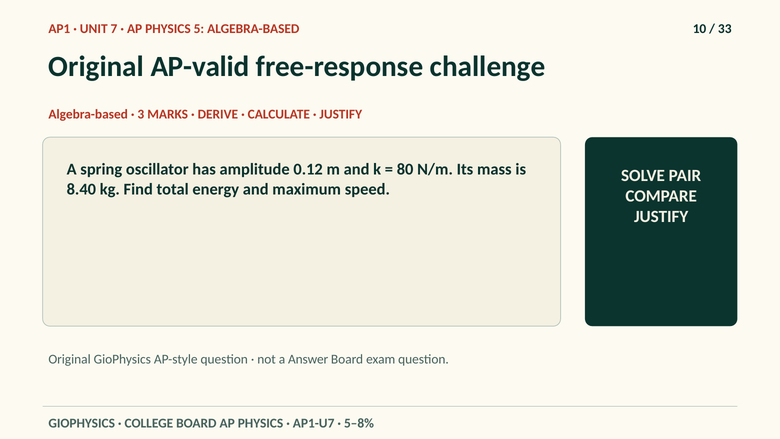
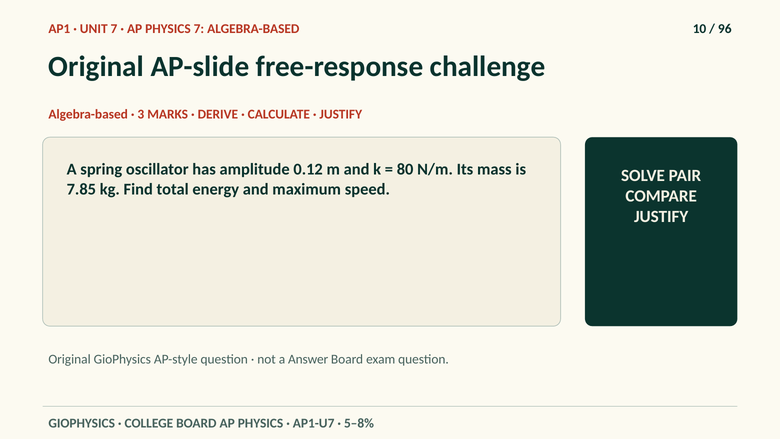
PHYSICS 5: 5 -> 7 (199, 29)
33: 33 -> 96 (725, 29)
AP-valid: AP-valid -> AP-slide (200, 66)
8.40: 8.40 -> 7.85 (81, 189)
